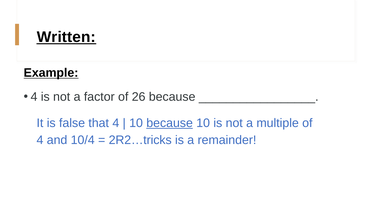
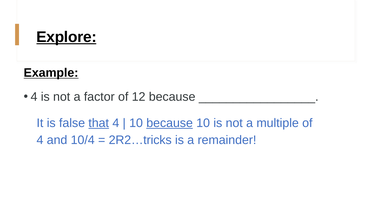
Written: Written -> Explore (66, 37)
26: 26 -> 12 (139, 97)
that underline: none -> present (99, 123)
